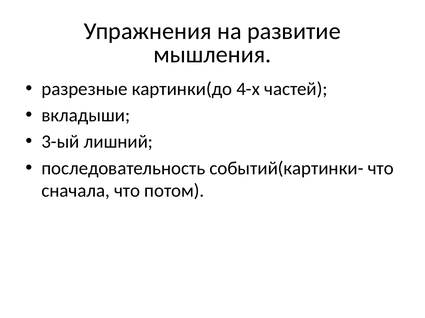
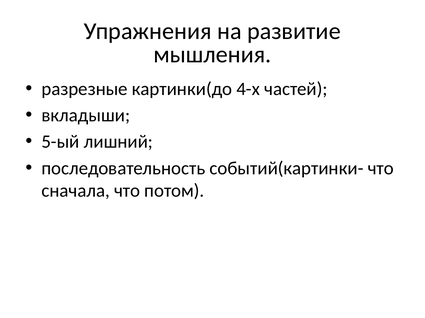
3-ый: 3-ый -> 5-ый (60, 142)
